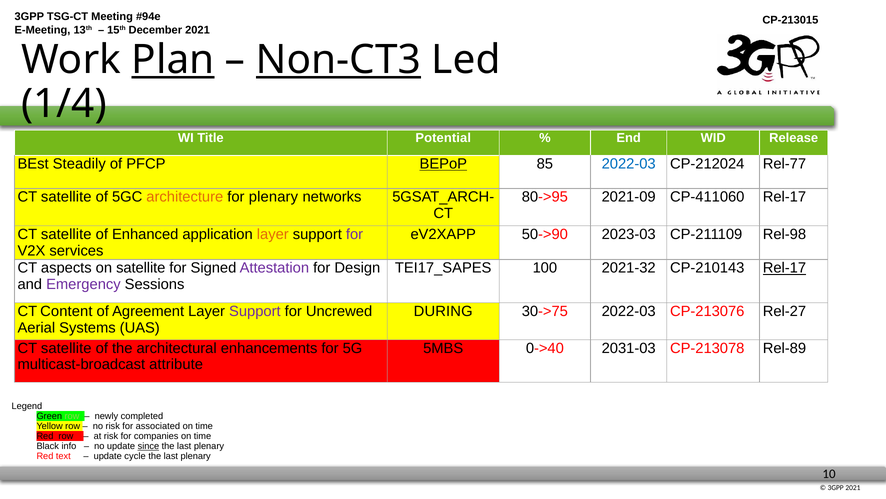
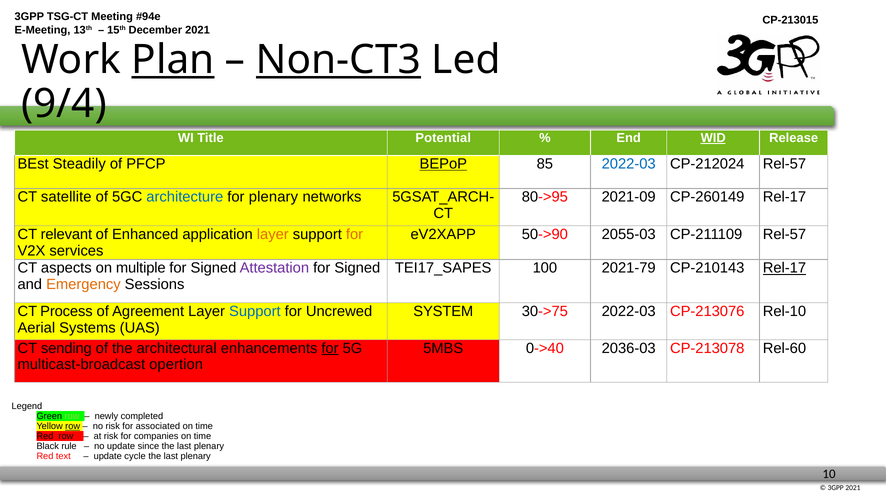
1/4: 1/4 -> 9/4 (64, 104)
WID underline: none -> present (713, 138)
CP-212024 Rel-77: Rel-77 -> Rel-57 (784, 164)
architecture colour: orange -> blue (185, 197)
CP-411060: CP-411060 -> CP-260149 (707, 197)
satellite: satellite -> relevant (66, 234)
for colour: purple -> orange (355, 234)
2023-03: 2023-03 -> 2055-03 (629, 234)
CP-211109 Rel-98: Rel-98 -> Rel-57 (784, 234)
on satellite: satellite -> multiple (141, 268)
Design: Design -> Signed (357, 268)
2021-32: 2021-32 -> 2021-79 (629, 268)
Emergency colour: purple -> orange (83, 284)
Content: Content -> Process (66, 311)
Support colour: purple -> blue (255, 311)
DURING: DURING -> SYSTEM (443, 311)
Rel-27: Rel-27 -> Rel-10 (784, 311)
satellite: satellite -> sending (66, 348)
for underline: none -> present (330, 348)
2031-03: 2031-03 -> 2036-03 (629, 348)
Rel-89: Rel-89 -> Rel-60 (784, 348)
attribute: attribute -> opertion (176, 364)
row underline: none -> present (73, 426)
info: info -> rule (69, 446)
since underline: present -> none (148, 446)
